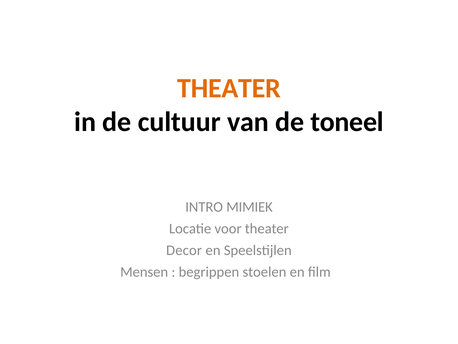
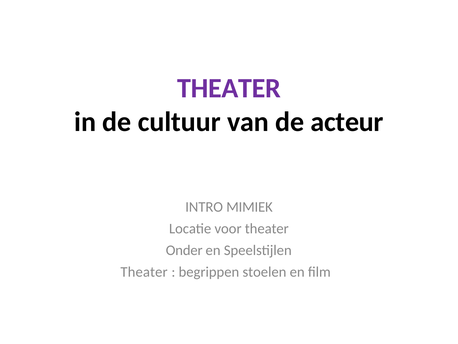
THEATER colour: orange -> purple (229, 88)
toneel: toneel -> acteur (347, 122)
Decor: Decor -> Onder (184, 250)
Mensen: Mensen -> Theater (144, 272)
